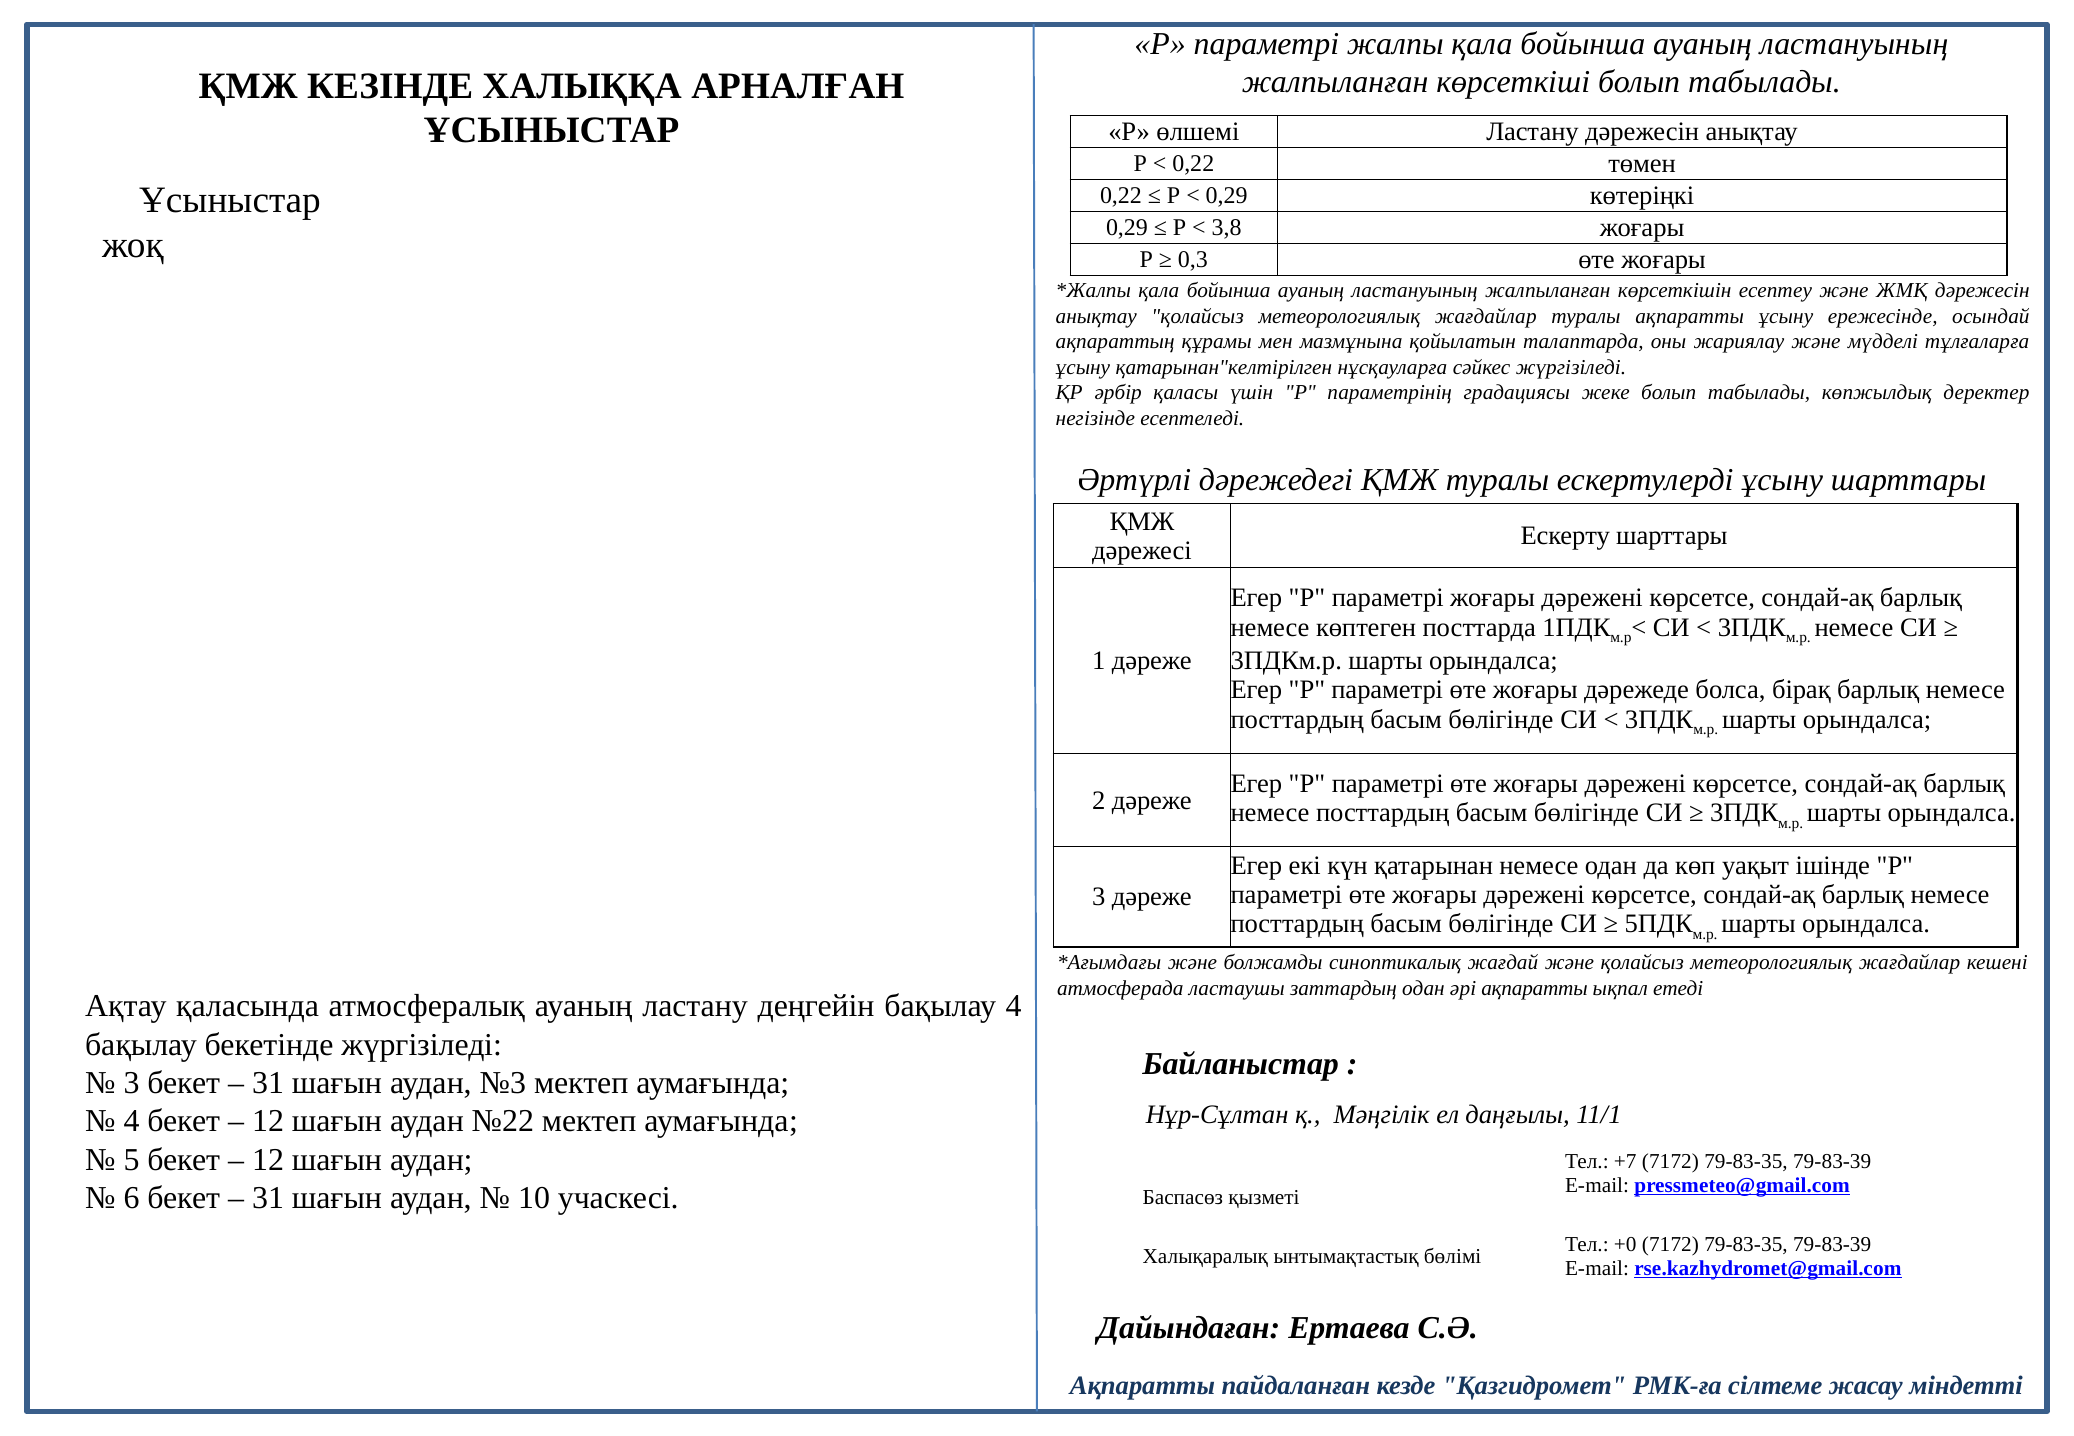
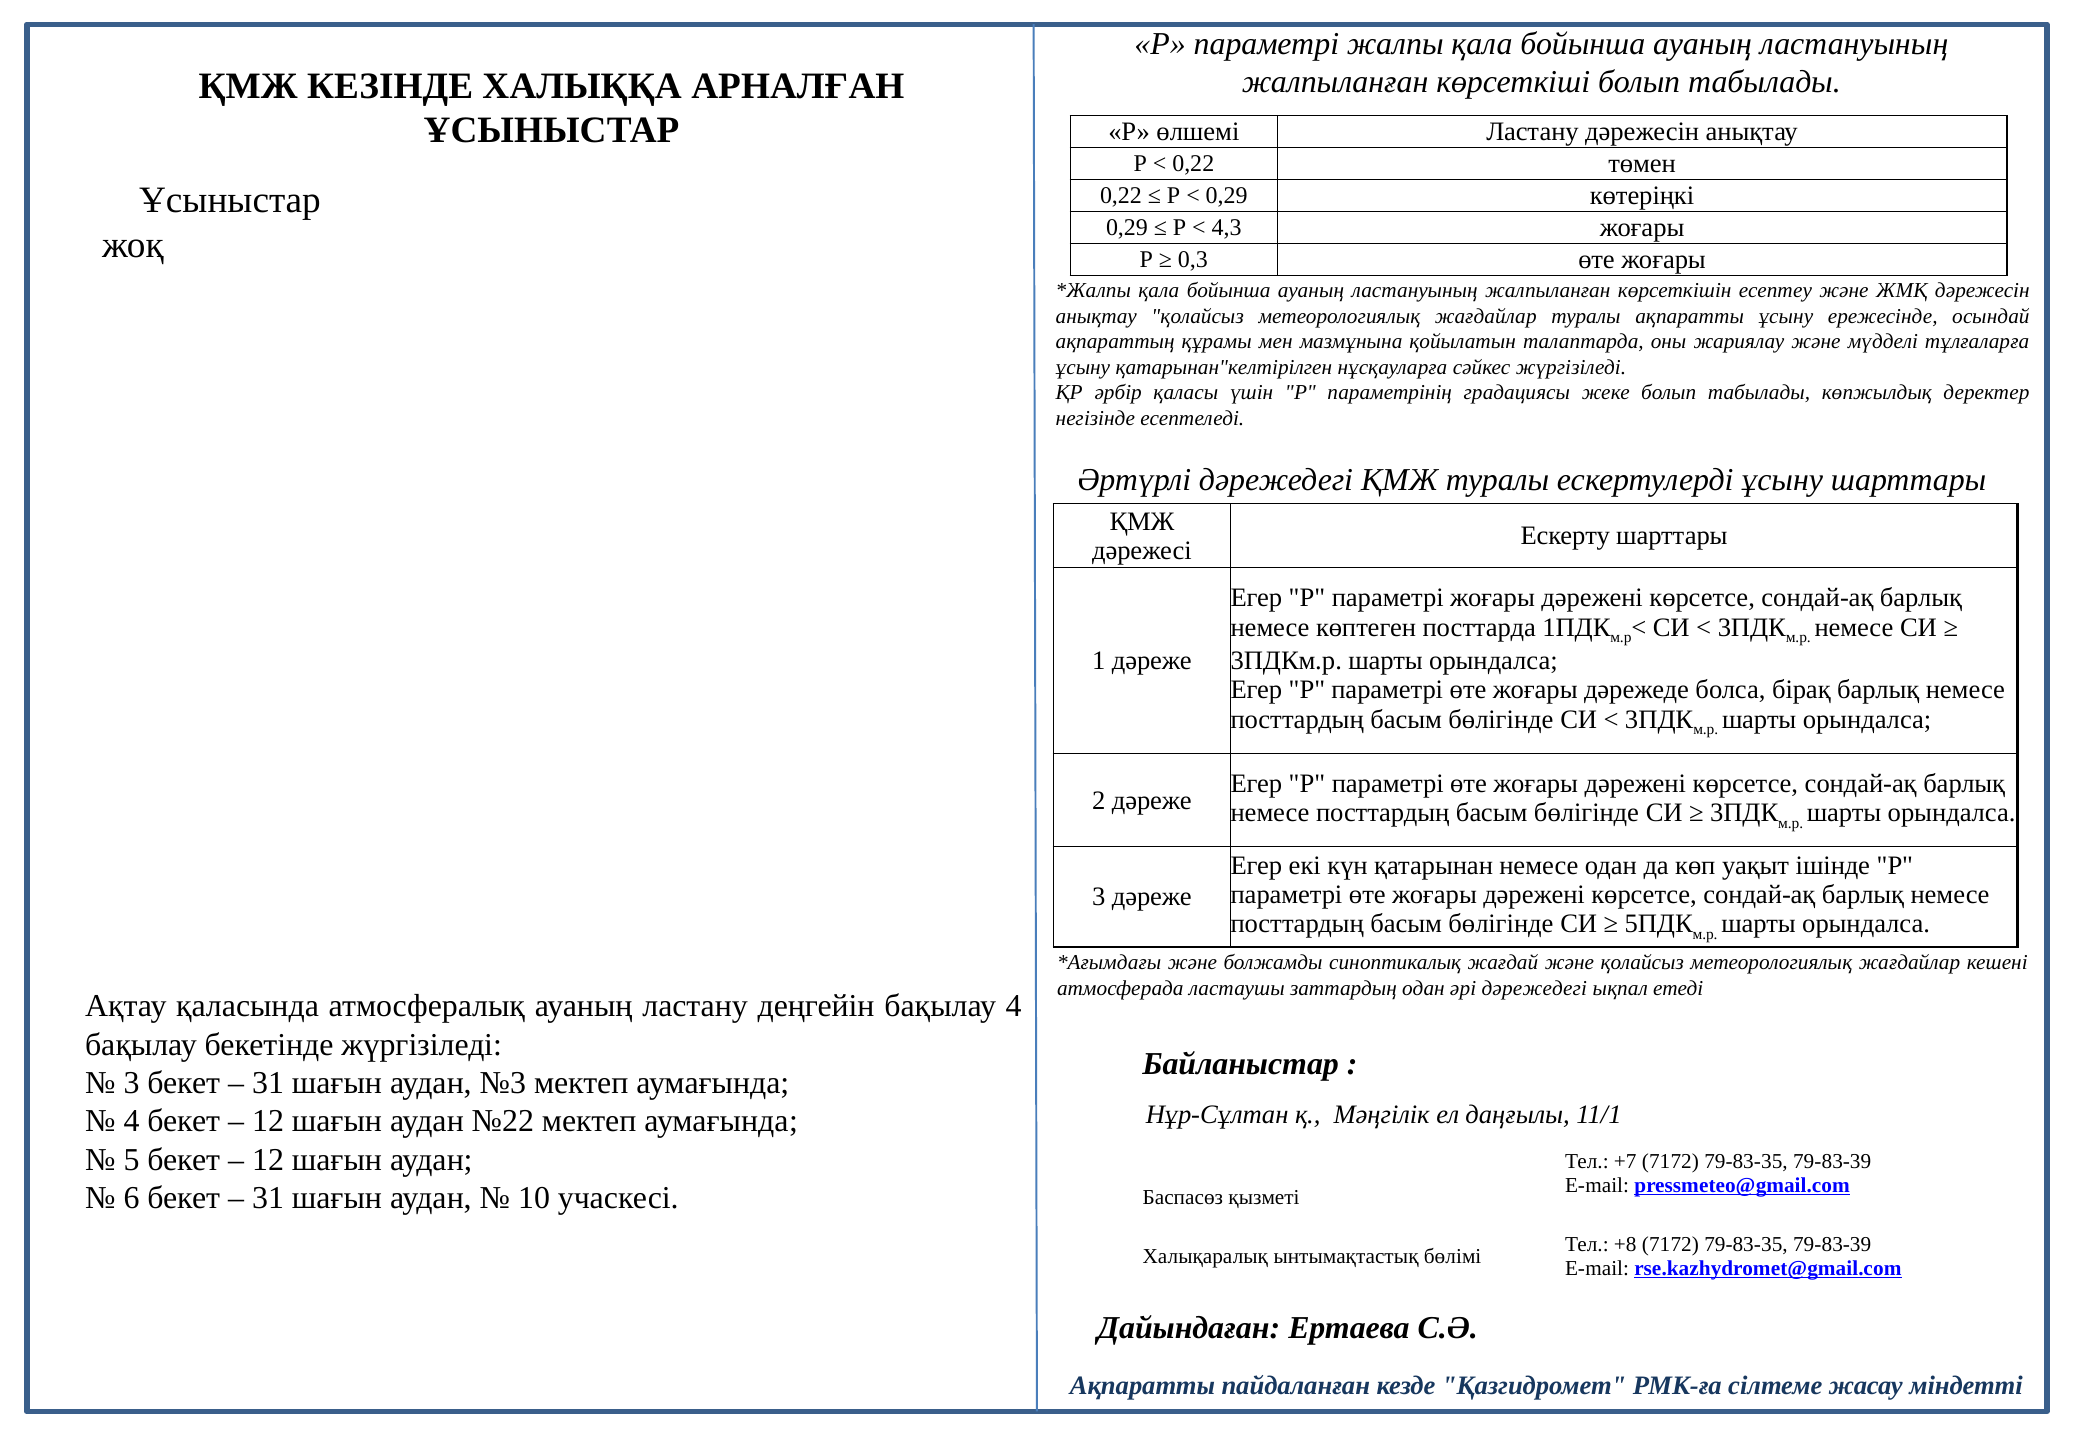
3,8: 3,8 -> 4,3 (1227, 228)
әрі ақпаратты: ақпаратты -> дәрежедегі (1534, 988)
+0: +0 -> +8 (1625, 1245)
